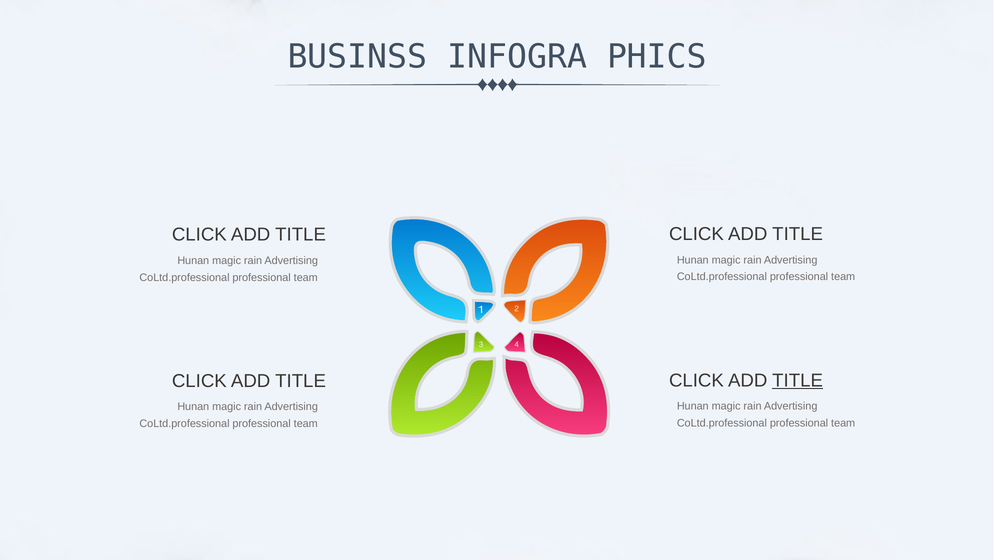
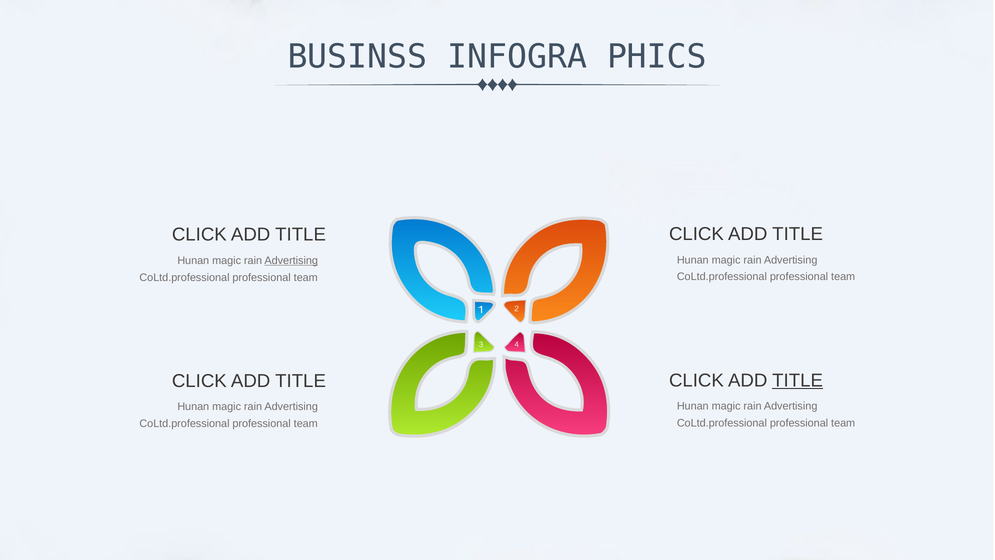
Advertising underline: none -> present (291, 260)
